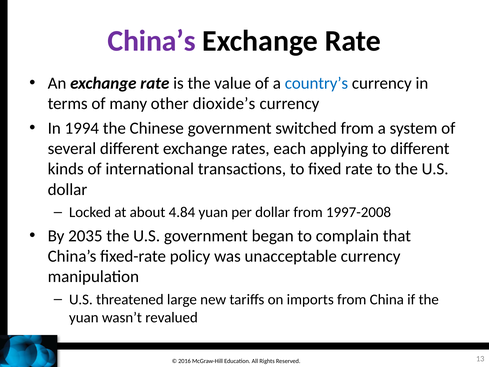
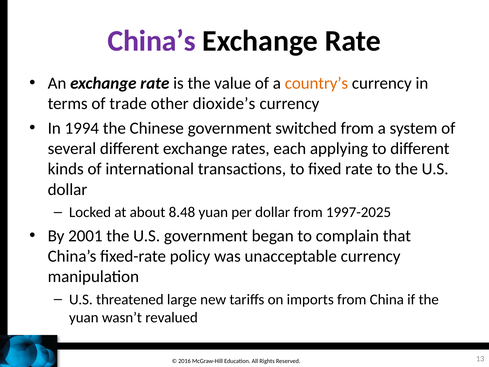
country’s colour: blue -> orange (316, 83)
many: many -> trade (128, 103)
4.84: 4.84 -> 8.48 (182, 212)
1997-2008: 1997-2008 -> 1997-2025 (359, 212)
2035: 2035 -> 2001 (85, 236)
